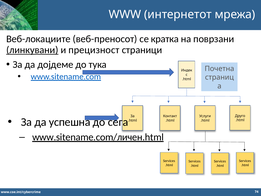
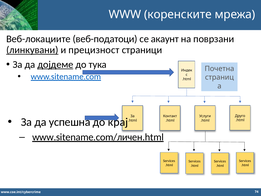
интернетот: интернетот -> коренските (178, 14)
веб-преносот: веб-преносот -> веб-податоци (105, 39)
кратка: кратка -> акаунт (165, 39)
дојдеме underline: none -> present (55, 64)
сега: сега -> крај (118, 122)
